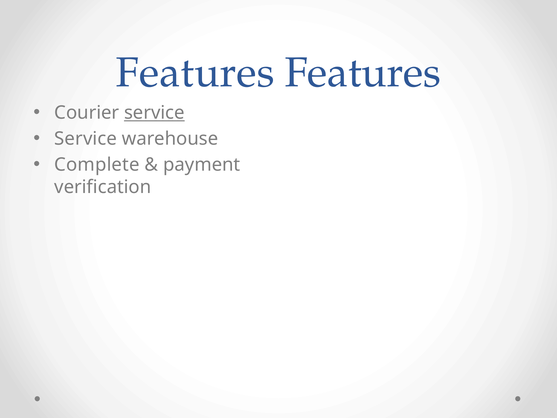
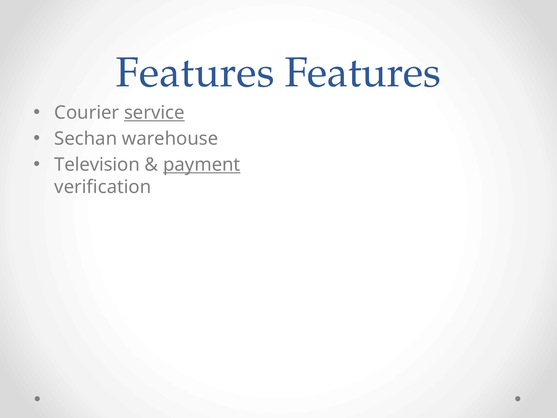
Service: Service -> Sechan (86, 139)
Complete: Complete -> Television (97, 165)
payment underline: none -> present (202, 165)
